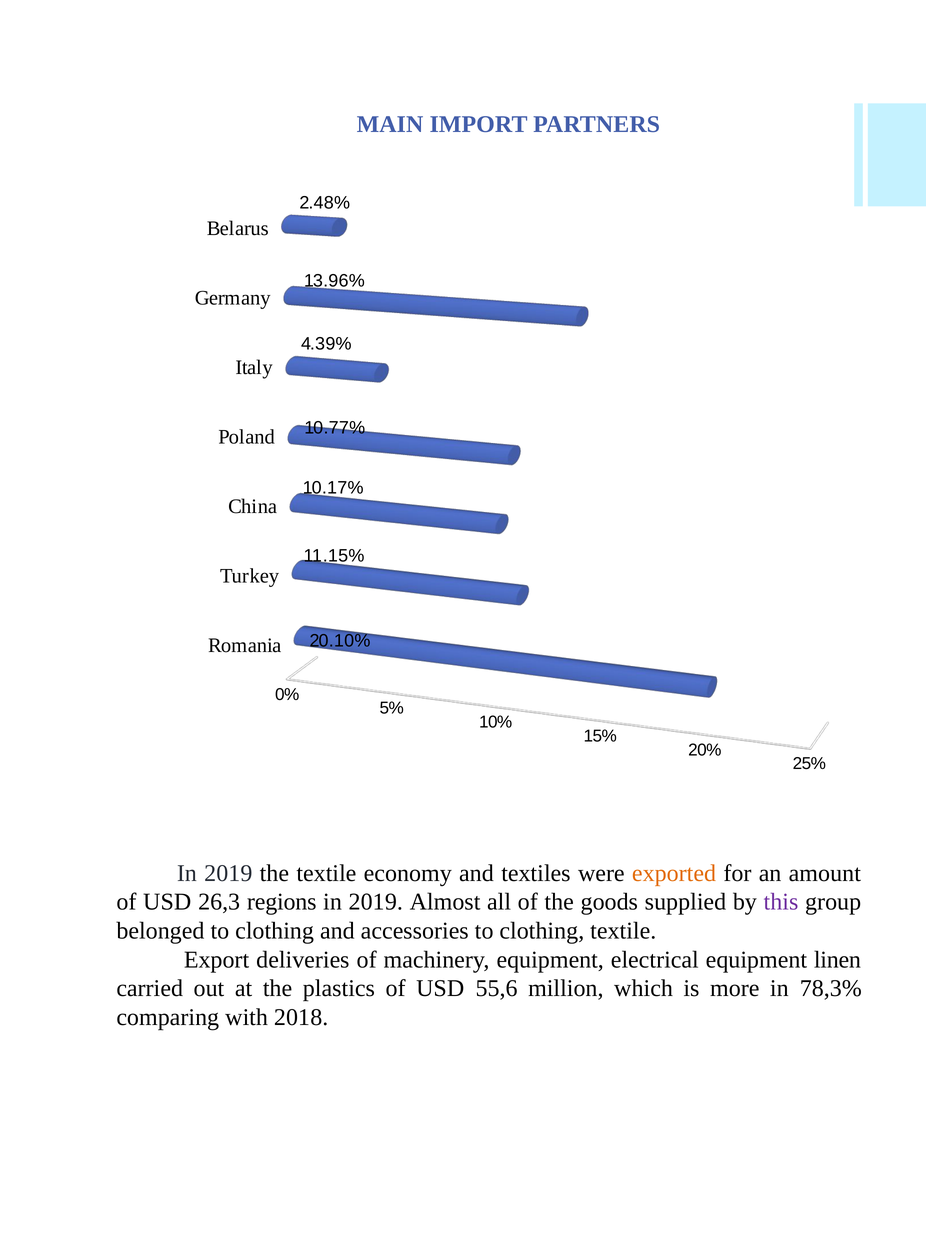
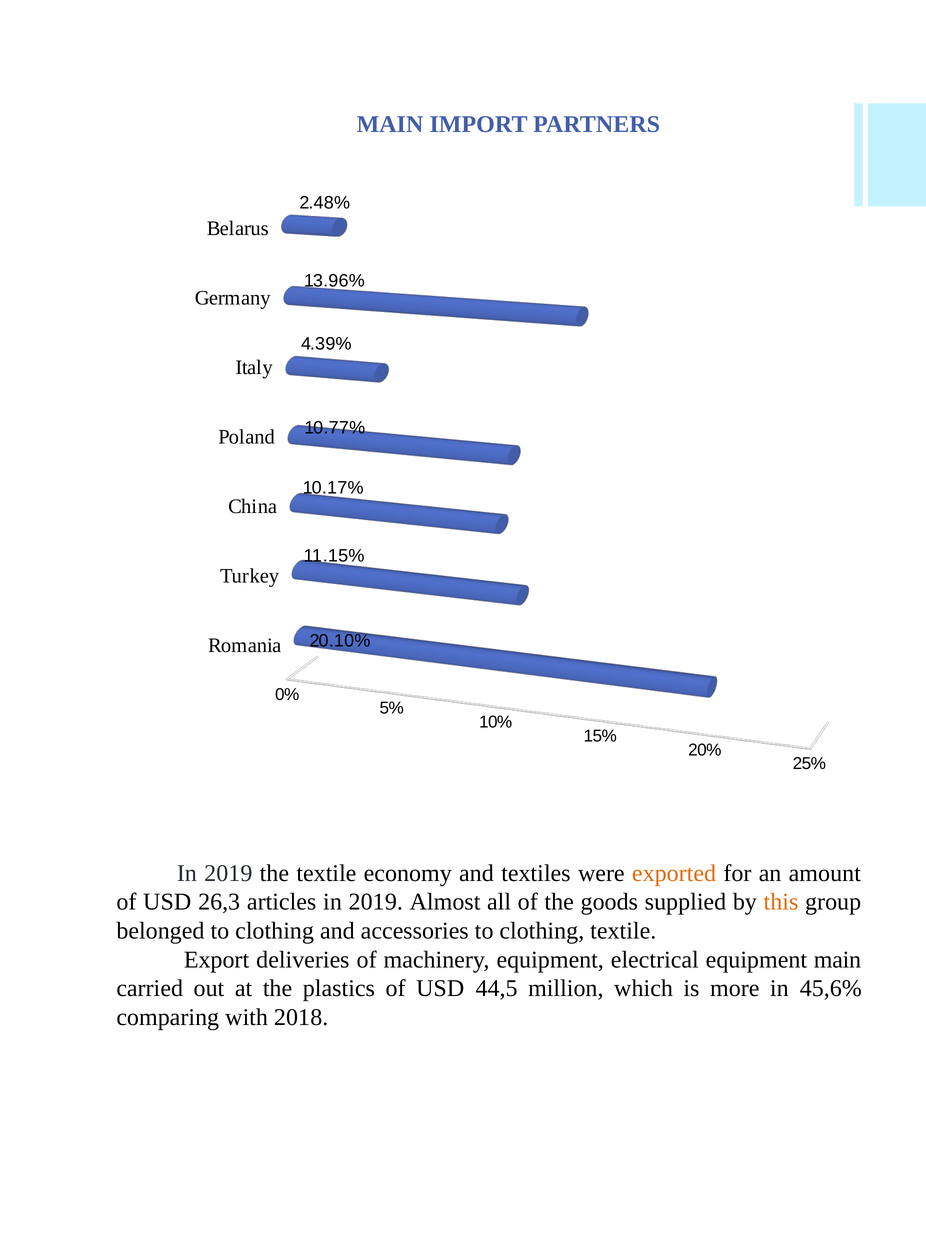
regions: regions -> articles (282, 902)
this colour: purple -> orange (781, 902)
equipment linen: linen -> main (837, 959)
55,6: 55,6 -> 44,5 (497, 988)
78,3%: 78,3% -> 45,6% (831, 988)
